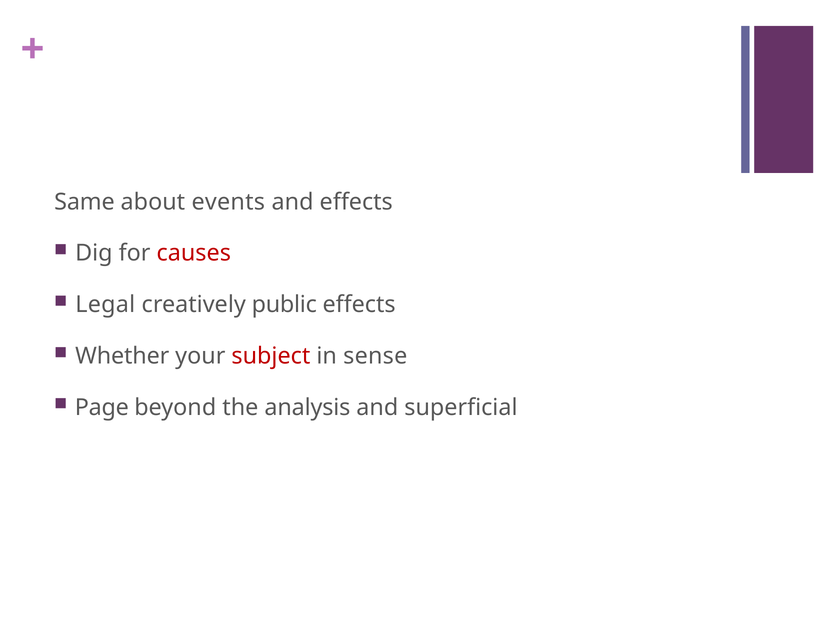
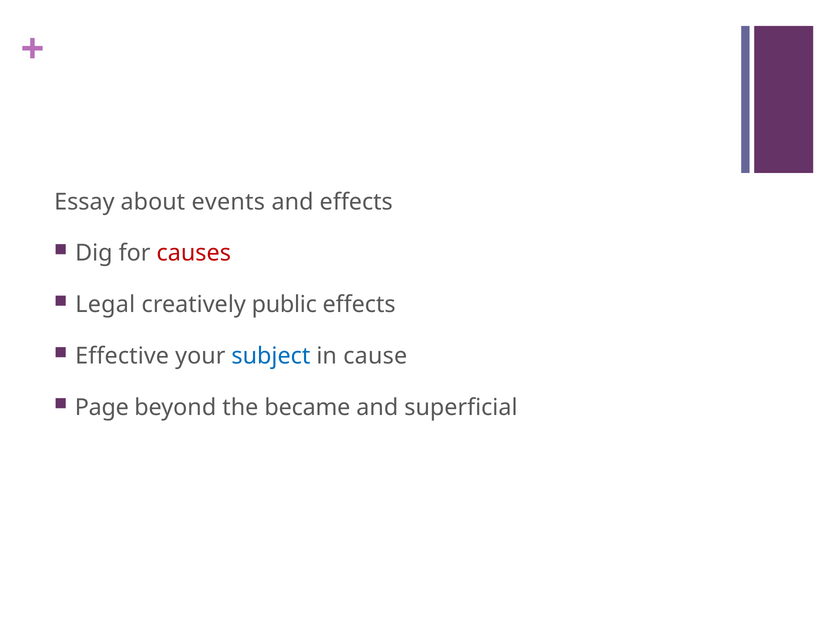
Same: Same -> Essay (84, 202)
Whether: Whether -> Effective (122, 356)
subject colour: red -> blue (271, 356)
sense: sense -> cause (375, 356)
analysis: analysis -> became (307, 407)
